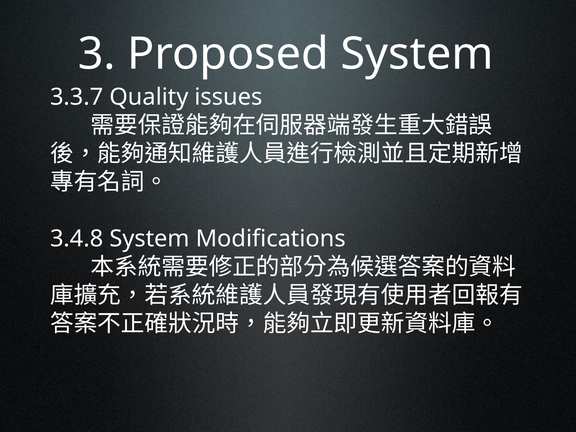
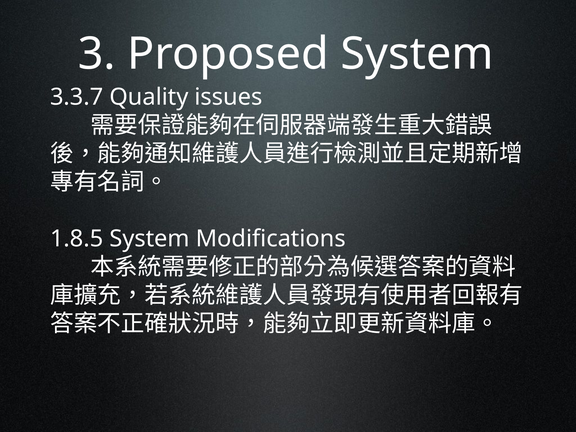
3.4.8: 3.4.8 -> 1.8.5 (77, 239)
